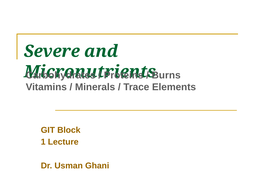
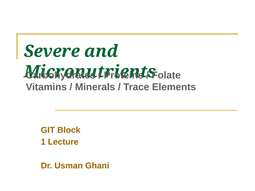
Burns: Burns -> Folate (166, 75)
